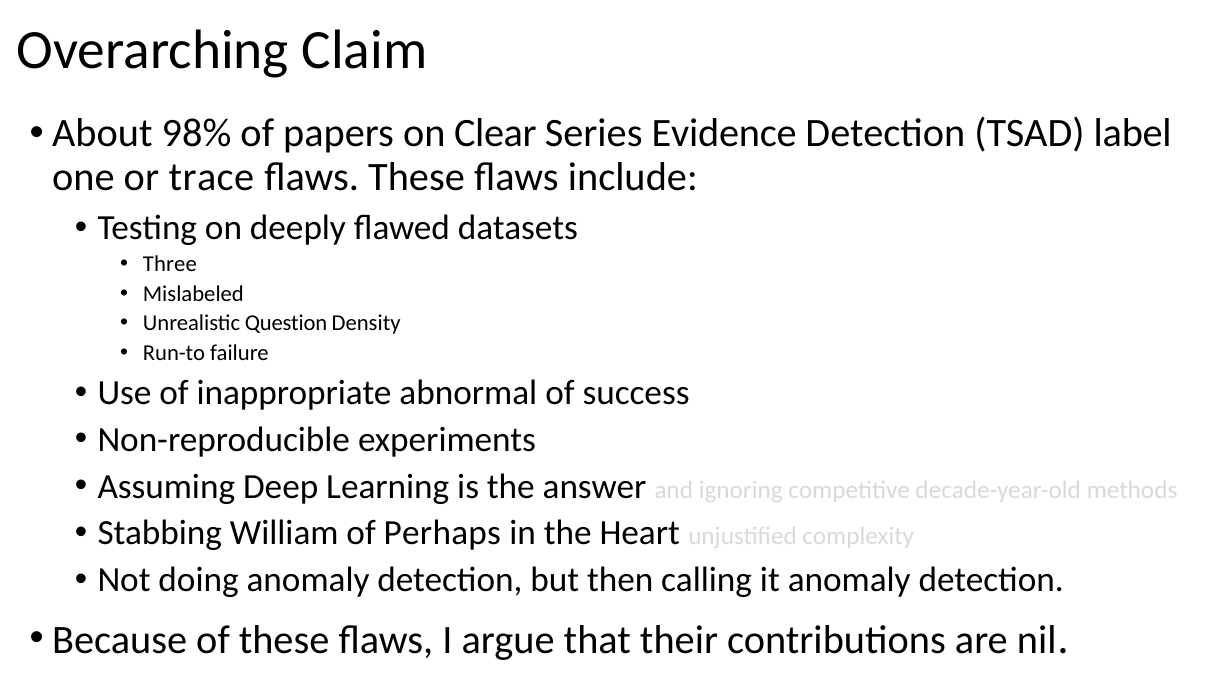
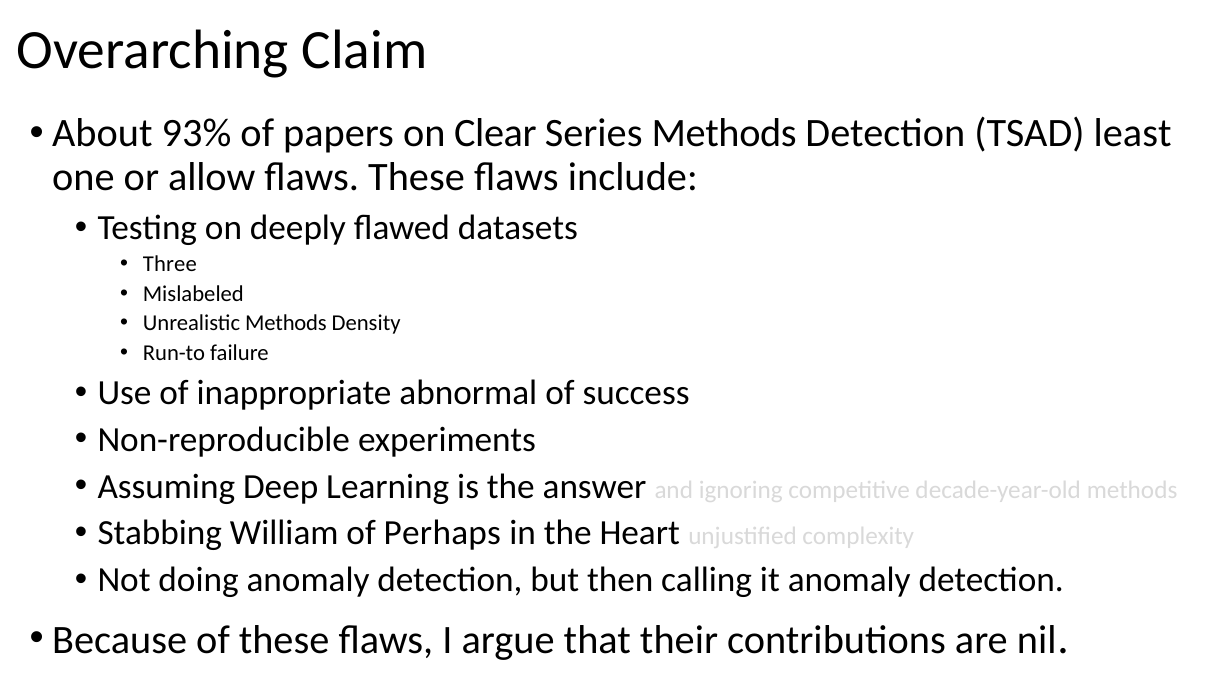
98%: 98% -> 93% (197, 133)
Series Evidence: Evidence -> Methods (724, 133)
label: label -> least (1133, 133)
trace: trace -> allow (212, 177)
Unrealistic Question: Question -> Methods (286, 323)
